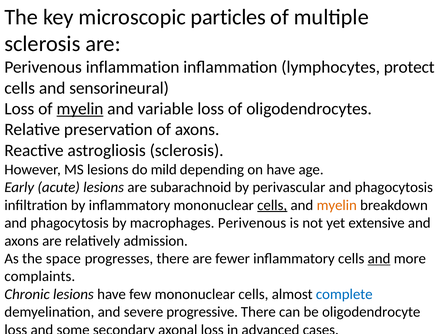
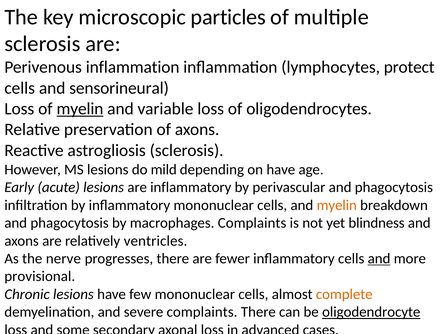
are subarachnoid: subarachnoid -> inflammatory (191, 188)
cells underline: present -> none (272, 205)
macrophages Perivenous: Perivenous -> Complaints (252, 223)
extensive: extensive -> blindness (377, 223)
admission: admission -> ventricles (156, 241)
space: space -> nerve (63, 259)
complaints: complaints -> provisional (40, 277)
complete colour: blue -> orange (344, 295)
severe progressive: progressive -> complaints (202, 313)
oligodendrocyte underline: none -> present (371, 313)
